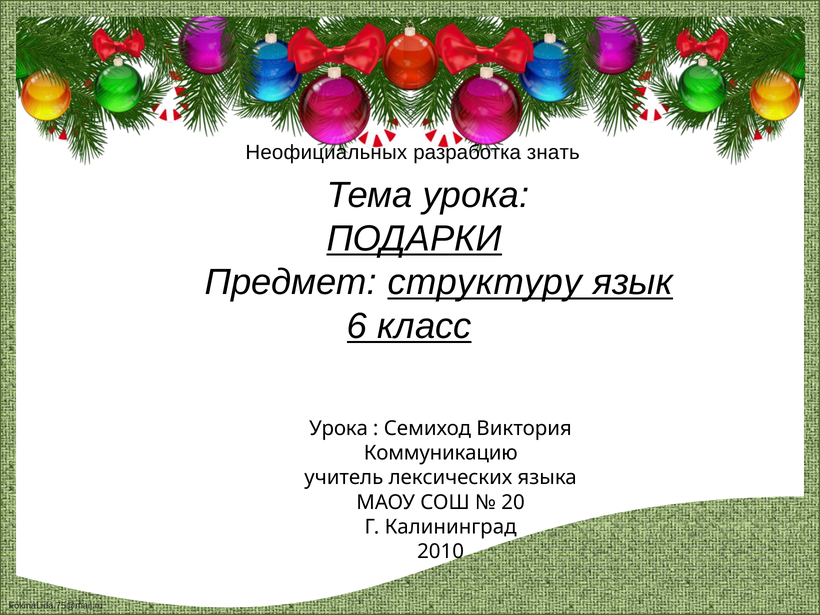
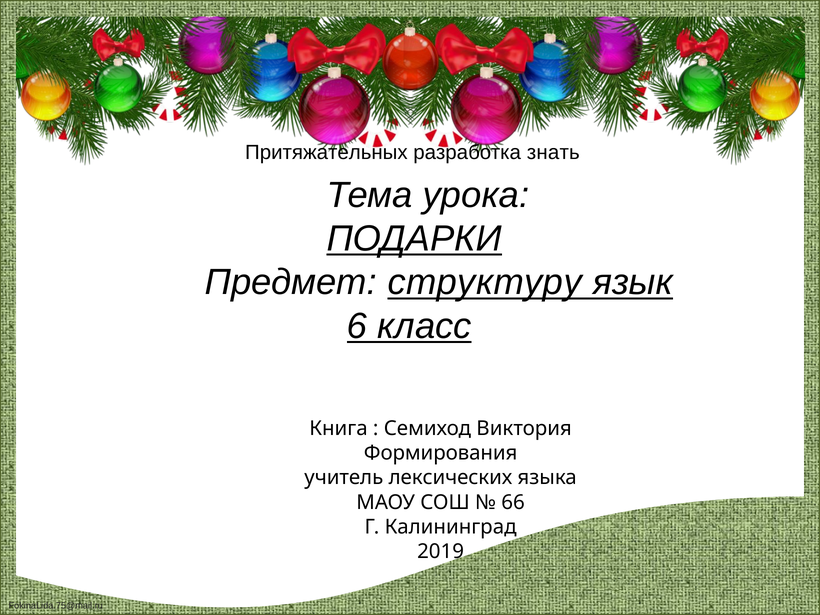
Неофициальных: Неофициальных -> Притяжательных (326, 152)
Урока: Урока -> Книга (338, 429)
Коммуникацию: Коммуникацию -> Формирования (441, 453)
20: 20 -> 66 (513, 502)
2010: 2010 -> 2019 (441, 552)
